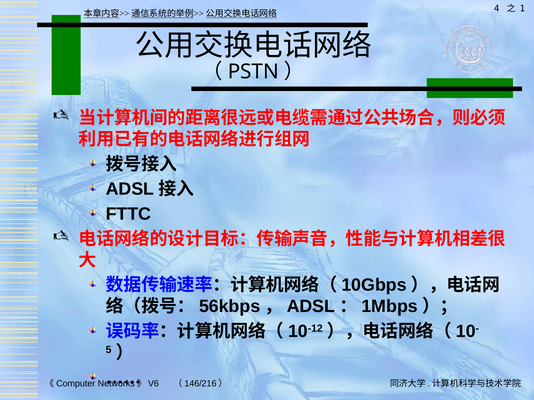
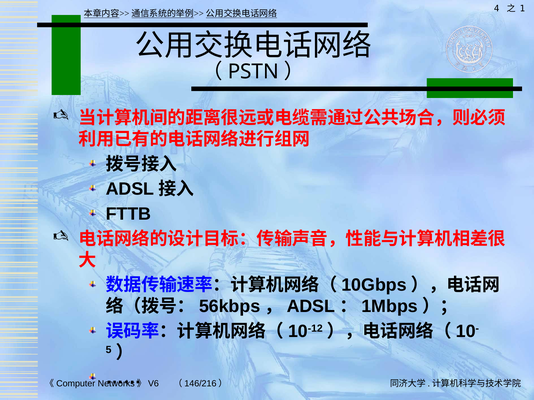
FTTC: FTTC -> FTTB (128, 214)
